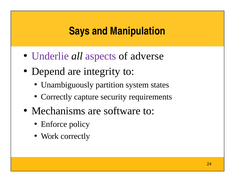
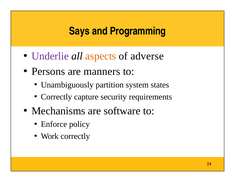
Manipulation: Manipulation -> Programming (138, 31)
aspects colour: purple -> orange (101, 56)
Depend: Depend -> Persons (48, 71)
integrity: integrity -> manners (102, 71)
